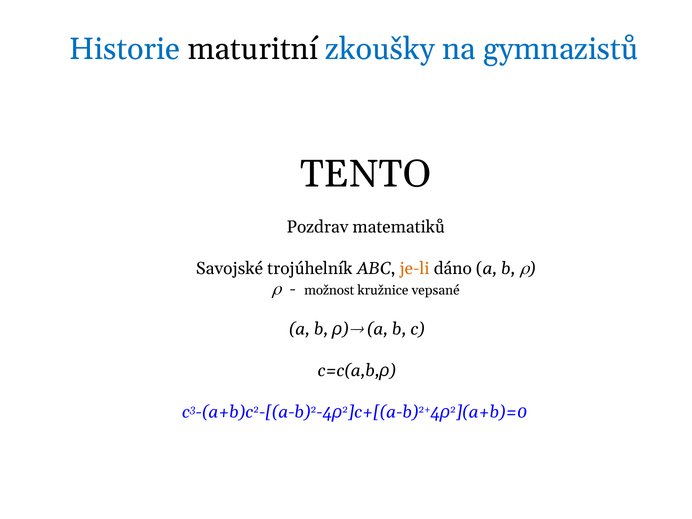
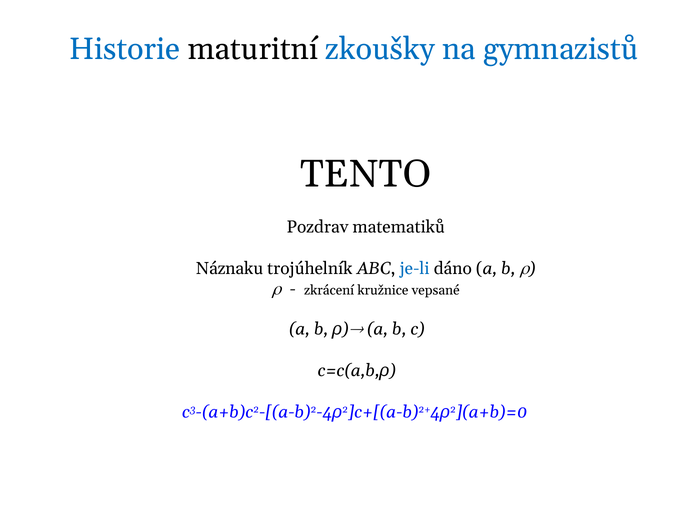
Savojské: Savojské -> Náznaku (230, 268)
je-li colour: orange -> blue (415, 268)
možnost: možnost -> zkrácení (329, 291)
